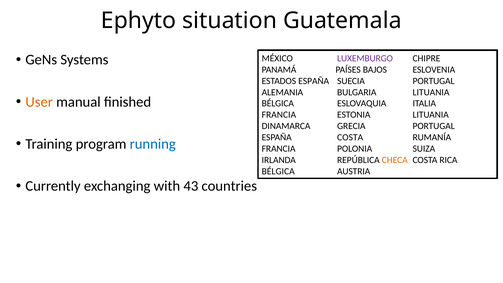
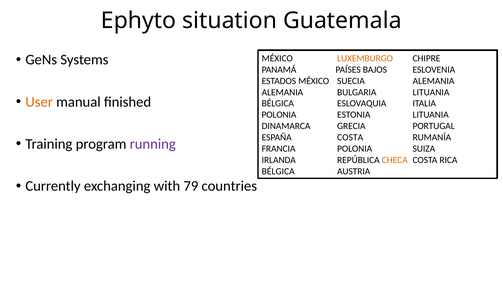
LUXEMBURGO colour: purple -> orange (365, 58)
ESTADOS ESPAÑA: ESPAÑA -> MÉXICO (314, 81)
SUECIA PORTUGAL: PORTUGAL -> ALEMANIA (434, 81)
FRANCIA: FRANCIA -> POLONIA (279, 115)
running colour: blue -> purple (153, 144)
43: 43 -> 79 (191, 186)
